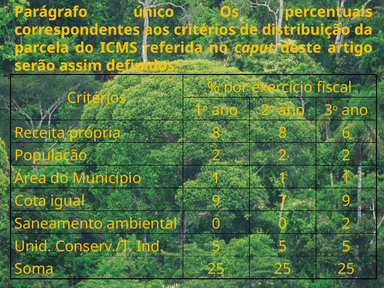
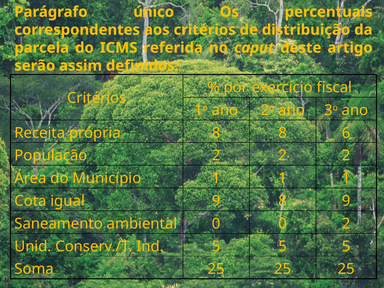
9 7: 7 -> 8 (283, 201)
